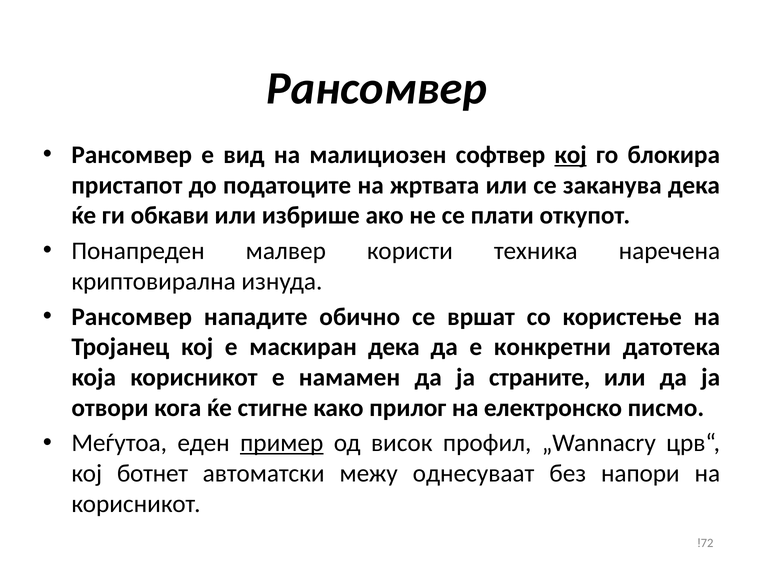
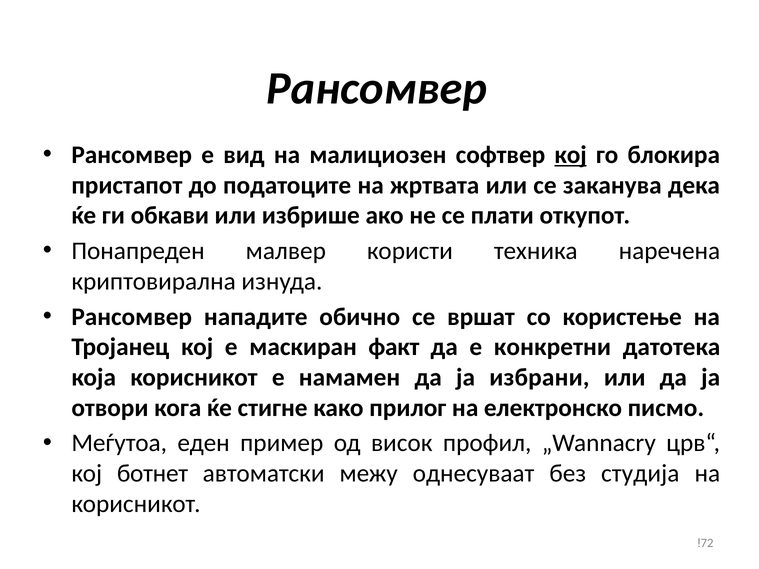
маскиран дека: дека -> факт (394, 347)
страните: страните -> избрани (539, 378)
пример underline: present -> none (282, 443)
напори: напори -> студија (640, 474)
